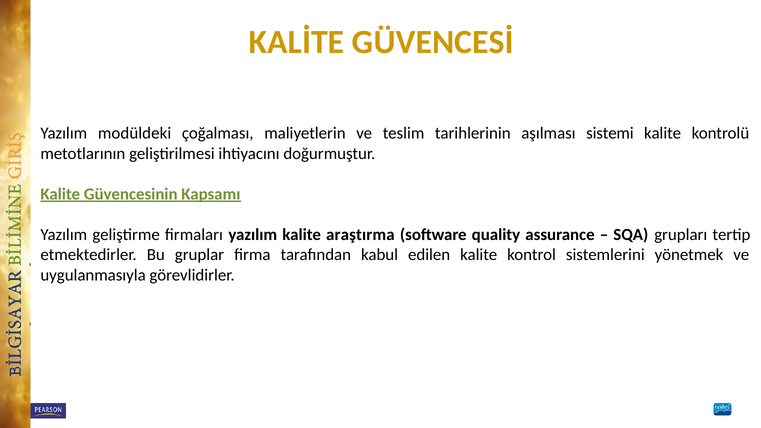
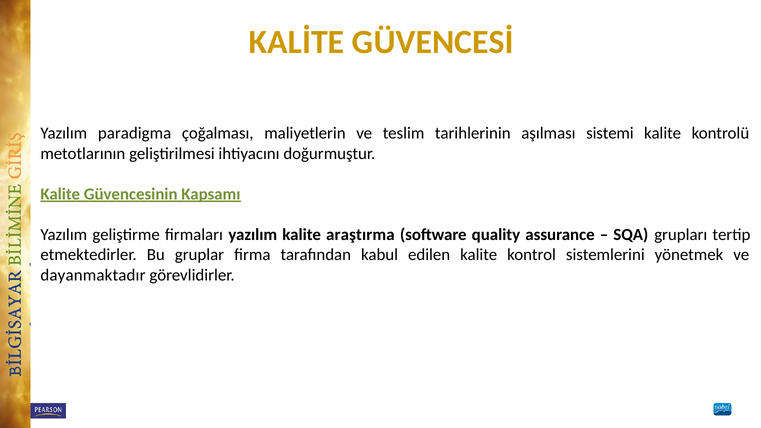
modüldeki: modüldeki -> paradigma (135, 133)
uygulanmasıyla: uygulanmasıyla -> dayanmaktadır (93, 275)
